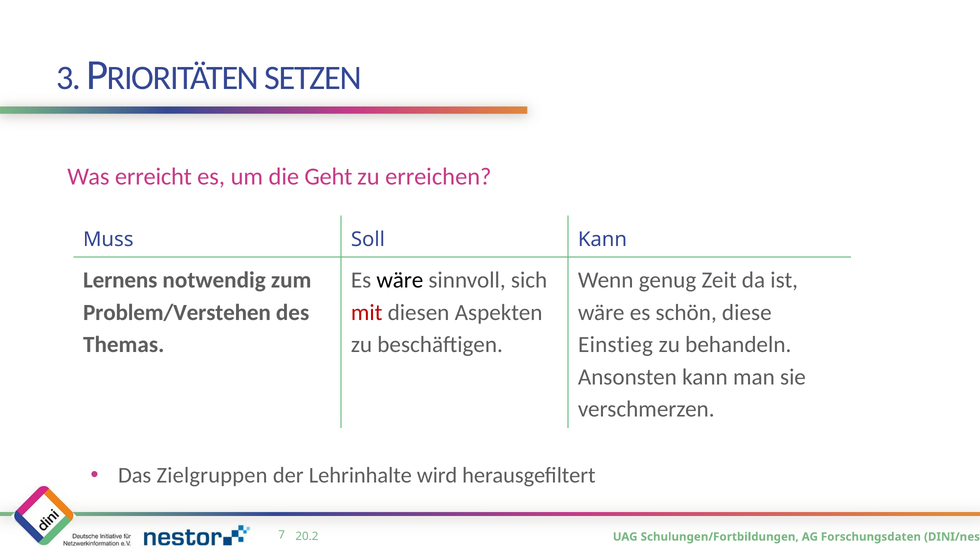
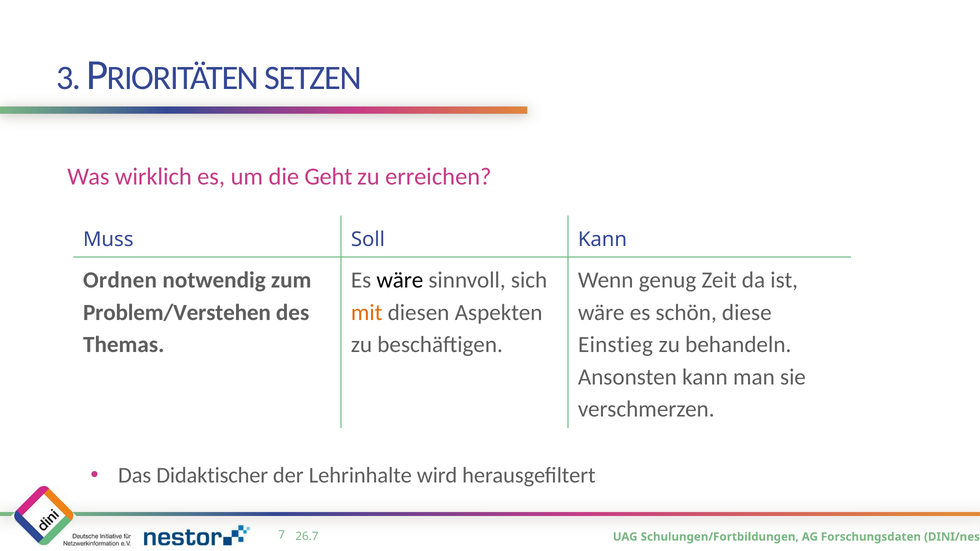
erreicht: erreicht -> wirklich (153, 177)
Lernens: Lernens -> Ordnen (120, 280)
mit colour: red -> orange (367, 313)
Zielgruppen: Zielgruppen -> Didaktischer (212, 476)
20.2: 20.2 -> 26.7 (307, 537)
